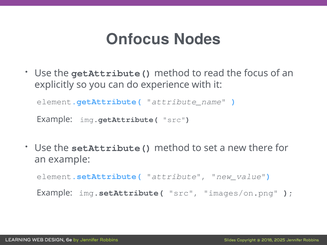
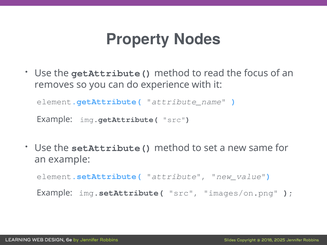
Onfocus: Onfocus -> Property (138, 39)
explicitly: explicitly -> removes (54, 85)
there: there -> same (261, 148)
